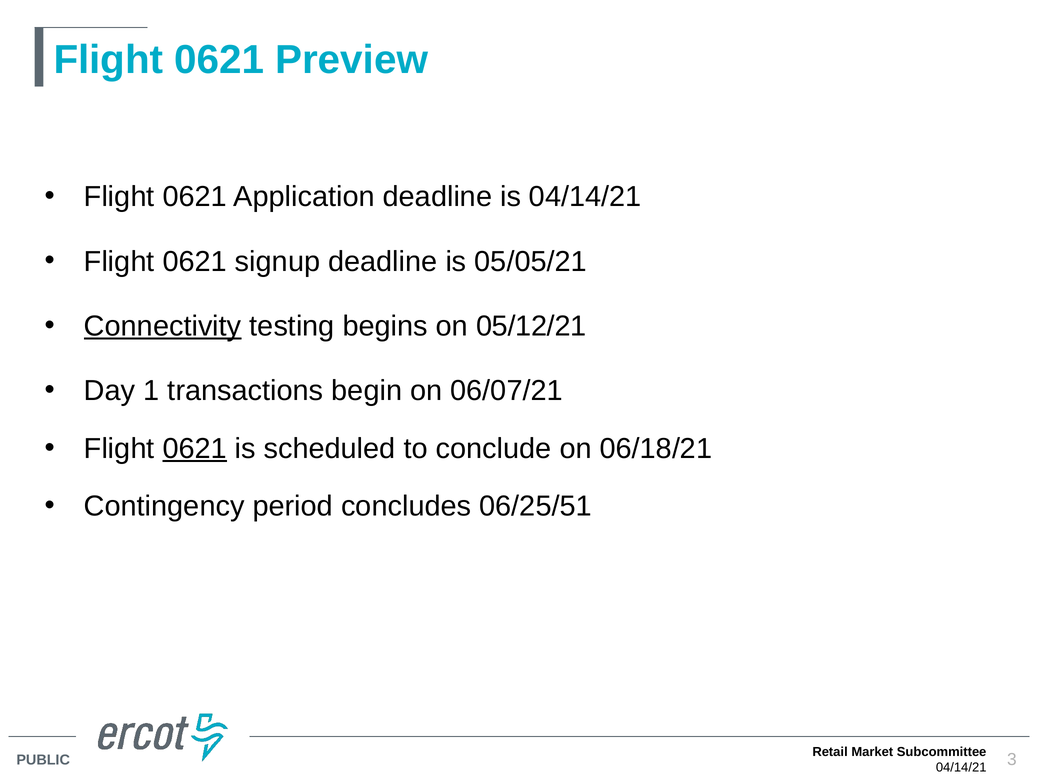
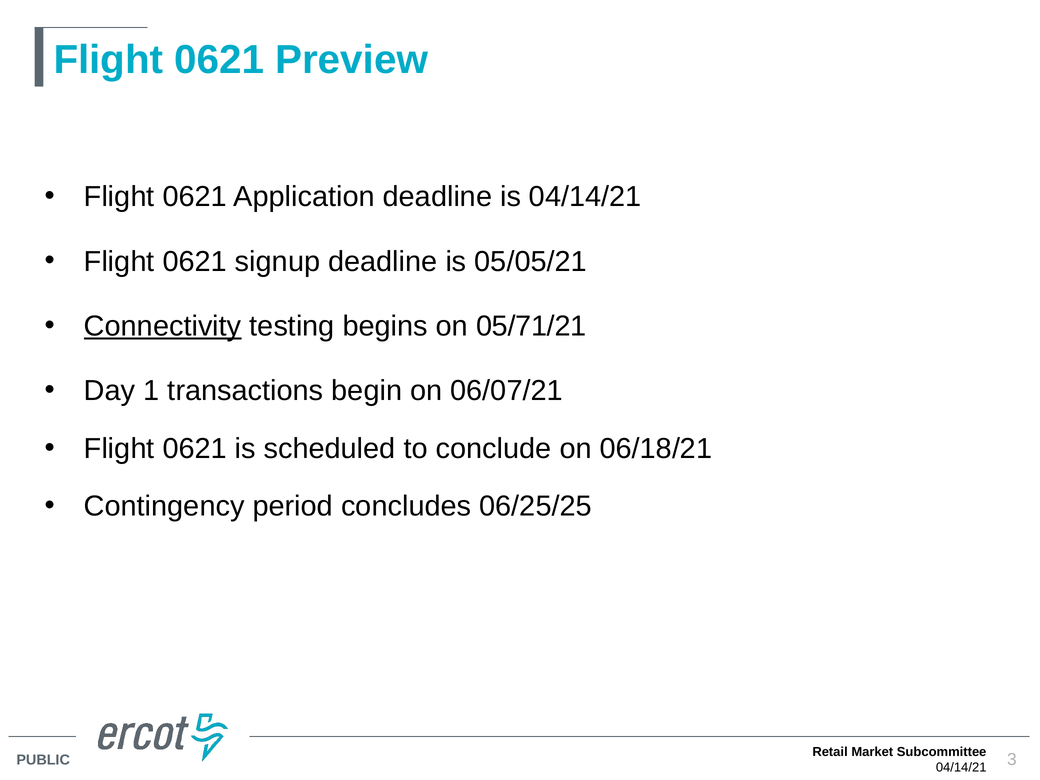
05/12/21: 05/12/21 -> 05/71/21 (531, 326)
0621 underline: present -> none (195, 449)
06/25/51: 06/25/51 -> 06/25/25 (536, 506)
